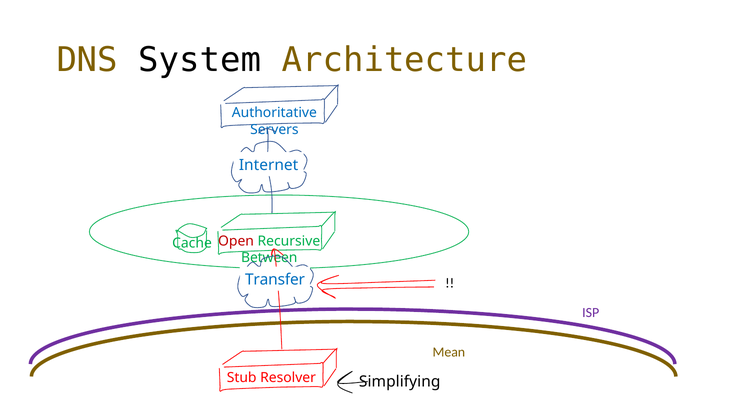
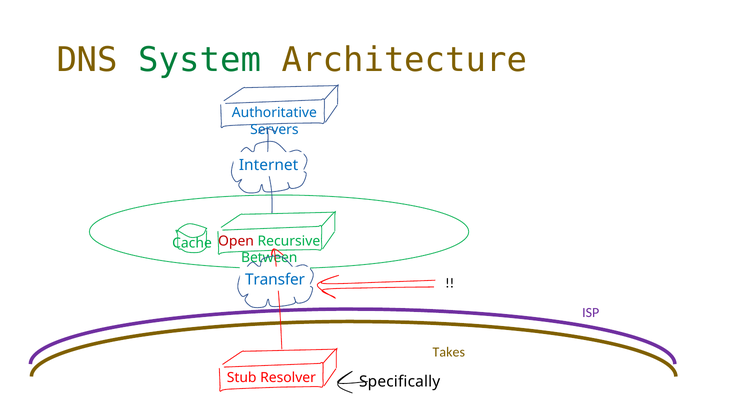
System colour: black -> green (200, 60)
Mean: Mean -> Takes (449, 352)
Simplifying: Simplifying -> Specifically (400, 382)
